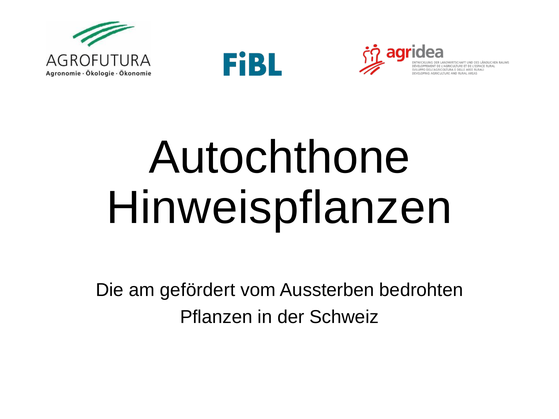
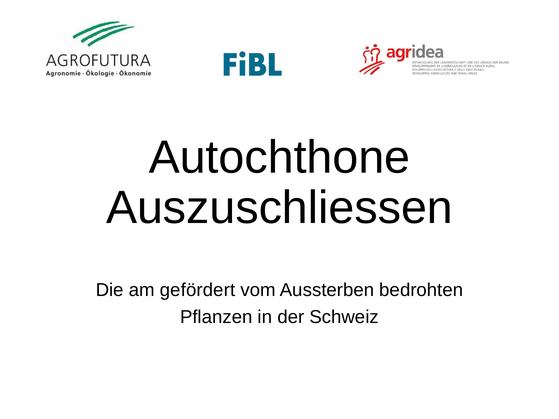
Hinweispflanzen: Hinweispflanzen -> Auszuschliessen (279, 208)
